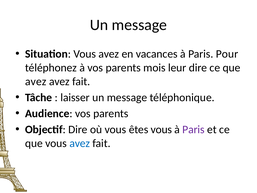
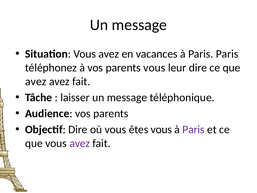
Paris Pour: Pour -> Paris (227, 54)
parents mois: mois -> vous (154, 68)
avez colour: blue -> purple (80, 143)
